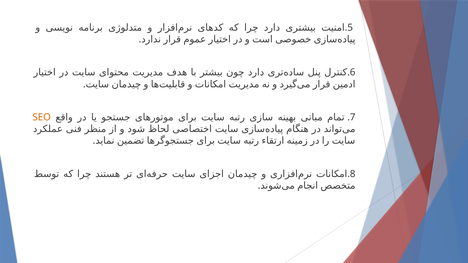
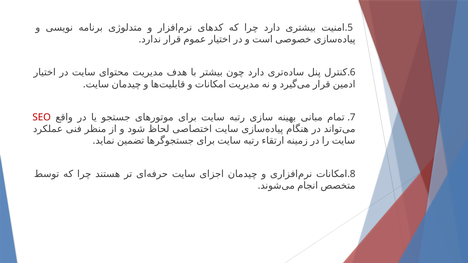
SEO colour: orange -> red (42, 117)
